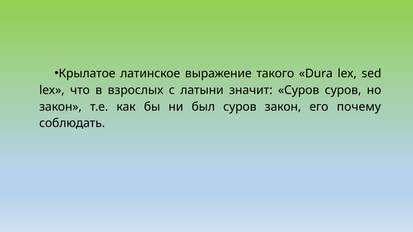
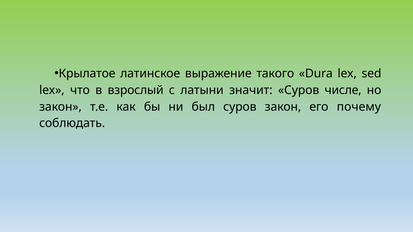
взрослых: взрослых -> взрослый (136, 90)
Суров суров: суров -> числе (343, 90)
